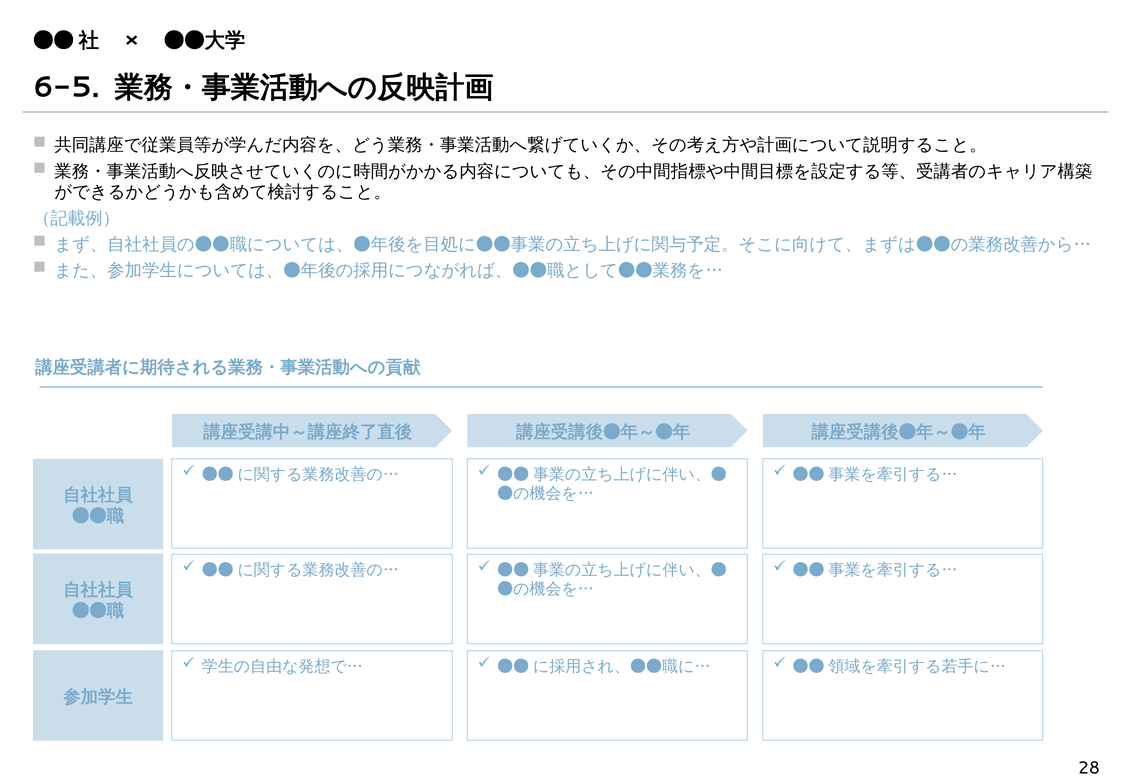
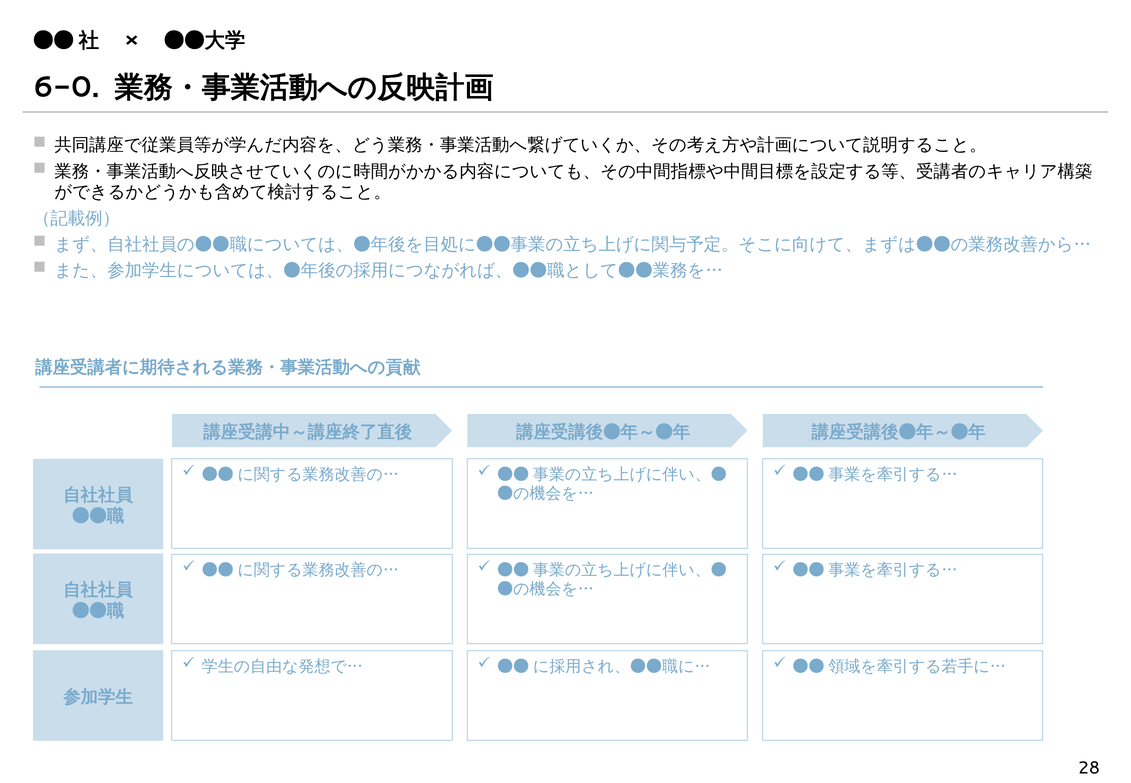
6-5: 6-5 -> 6-0 (66, 87)
